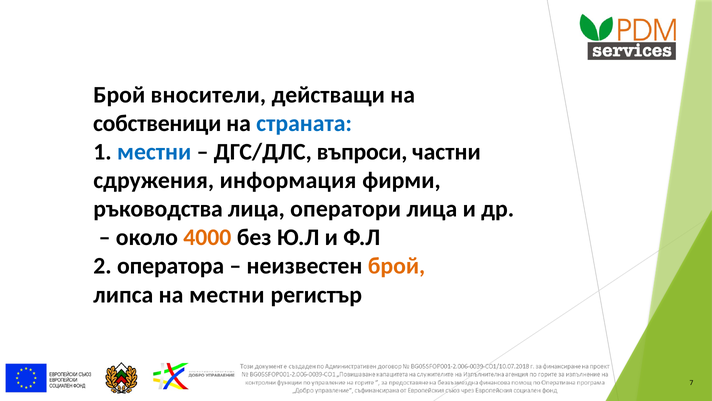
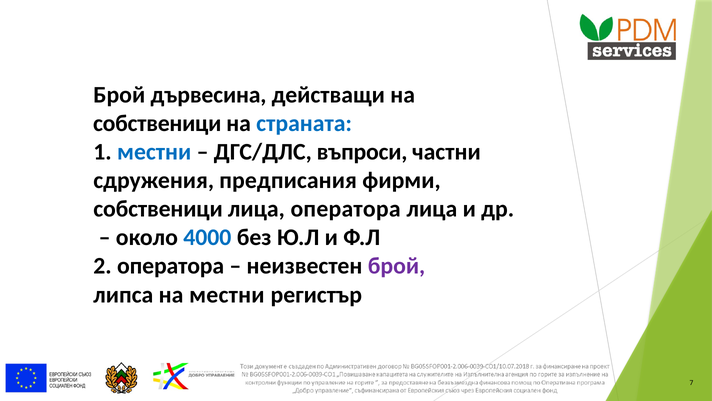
вносители: вносители -> дървесина (209, 95)
информация: информация -> предписания (288, 180)
ръководства: ръководства -> собственици (158, 209)
лица оператори: оператори -> оператора (346, 209)
4000 colour: orange -> blue (207, 237)
брой colour: orange -> purple (396, 266)
